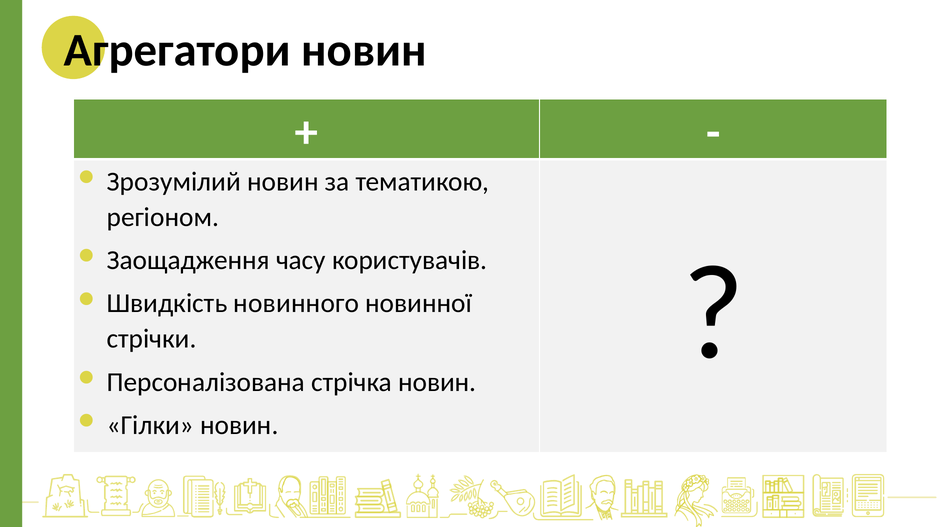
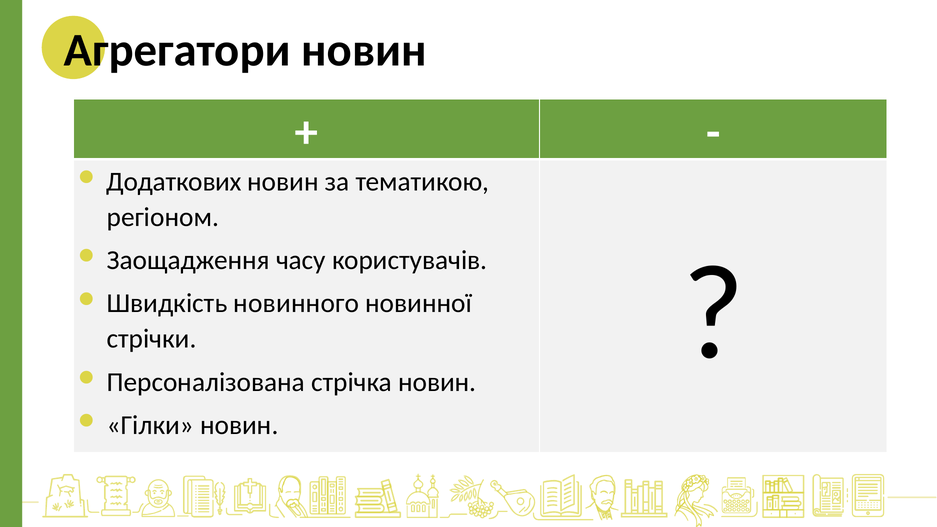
Зрозумілий: Зрозумілий -> Додаткових (174, 182)
